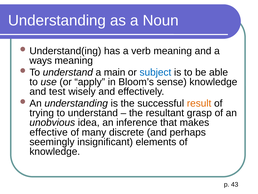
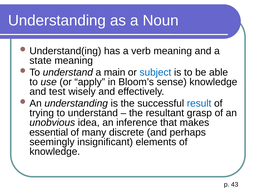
ways: ways -> state (41, 60)
result colour: orange -> blue (199, 103)
effective: effective -> essential (49, 132)
